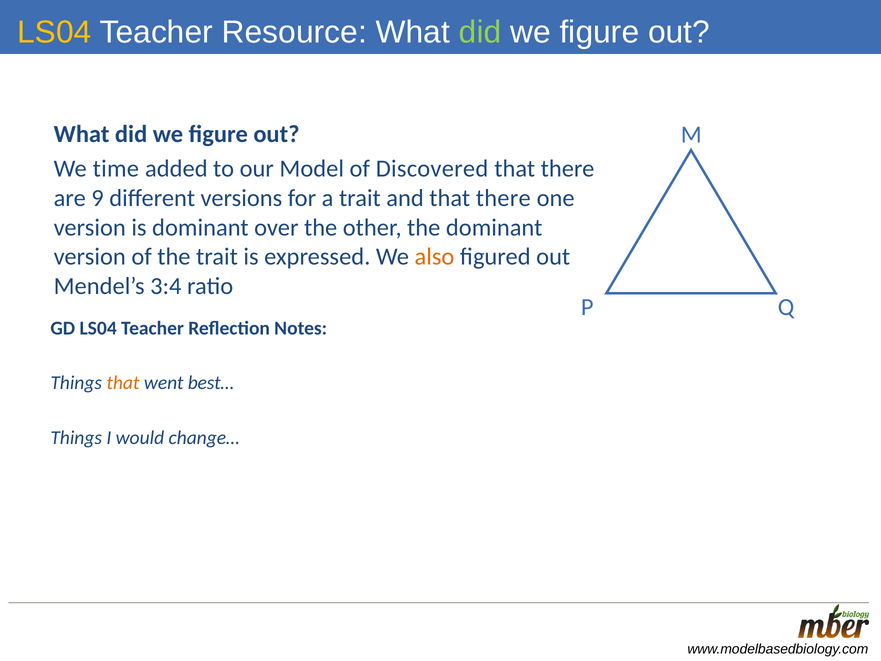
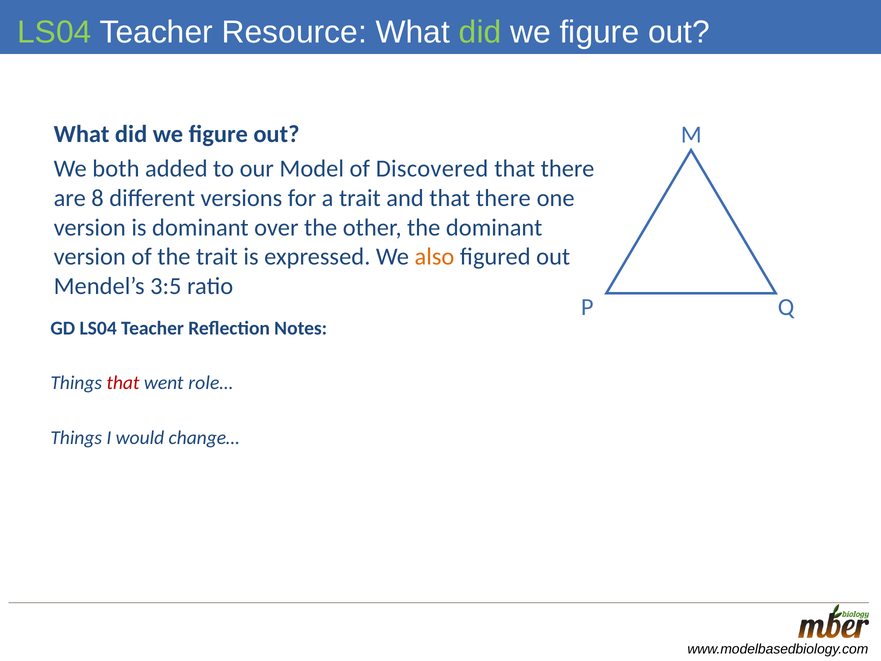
LS04 colour: yellow -> light green (54, 32)
time: time -> both (116, 169)
9: 9 -> 8 (98, 198)
3:4: 3:4 -> 3:5 (166, 286)
that colour: orange -> red (123, 383)
best…: best… -> role… (211, 383)
